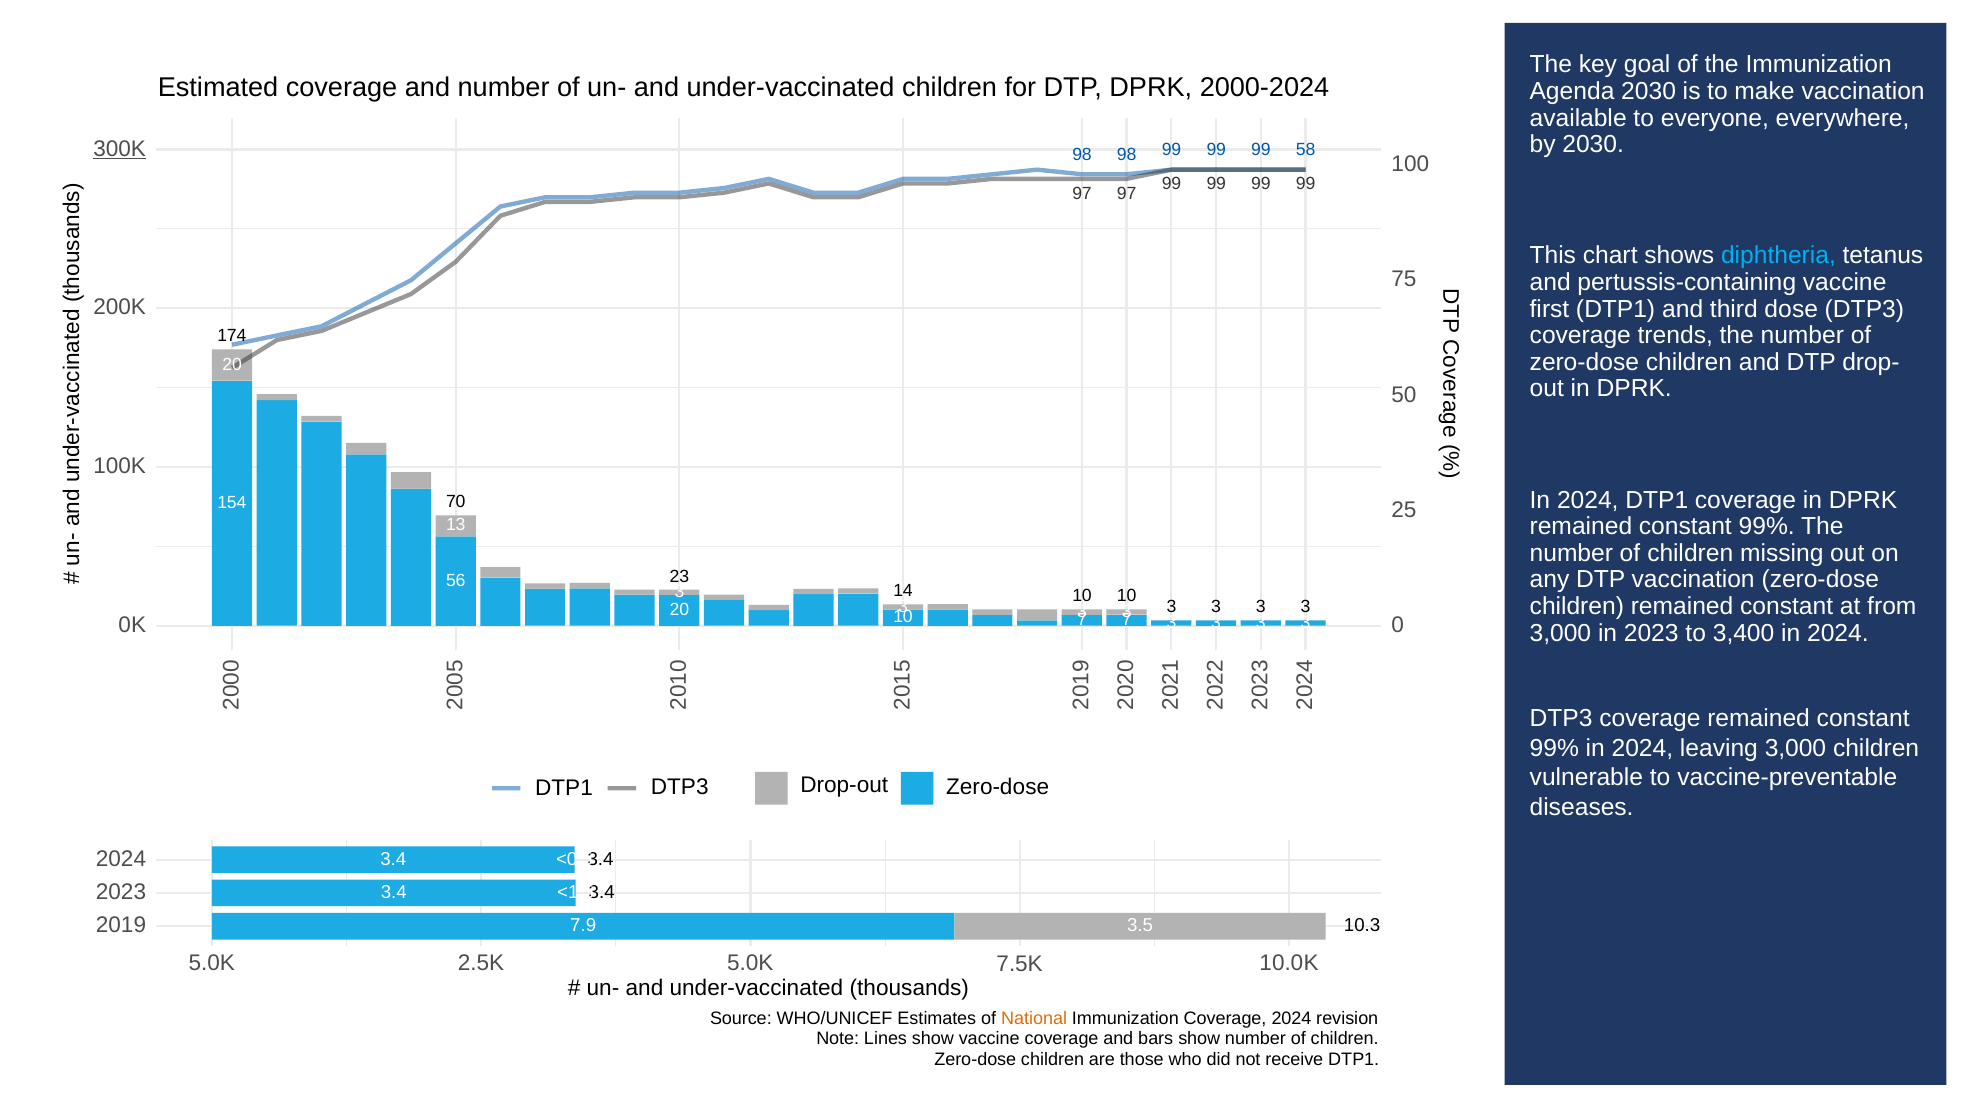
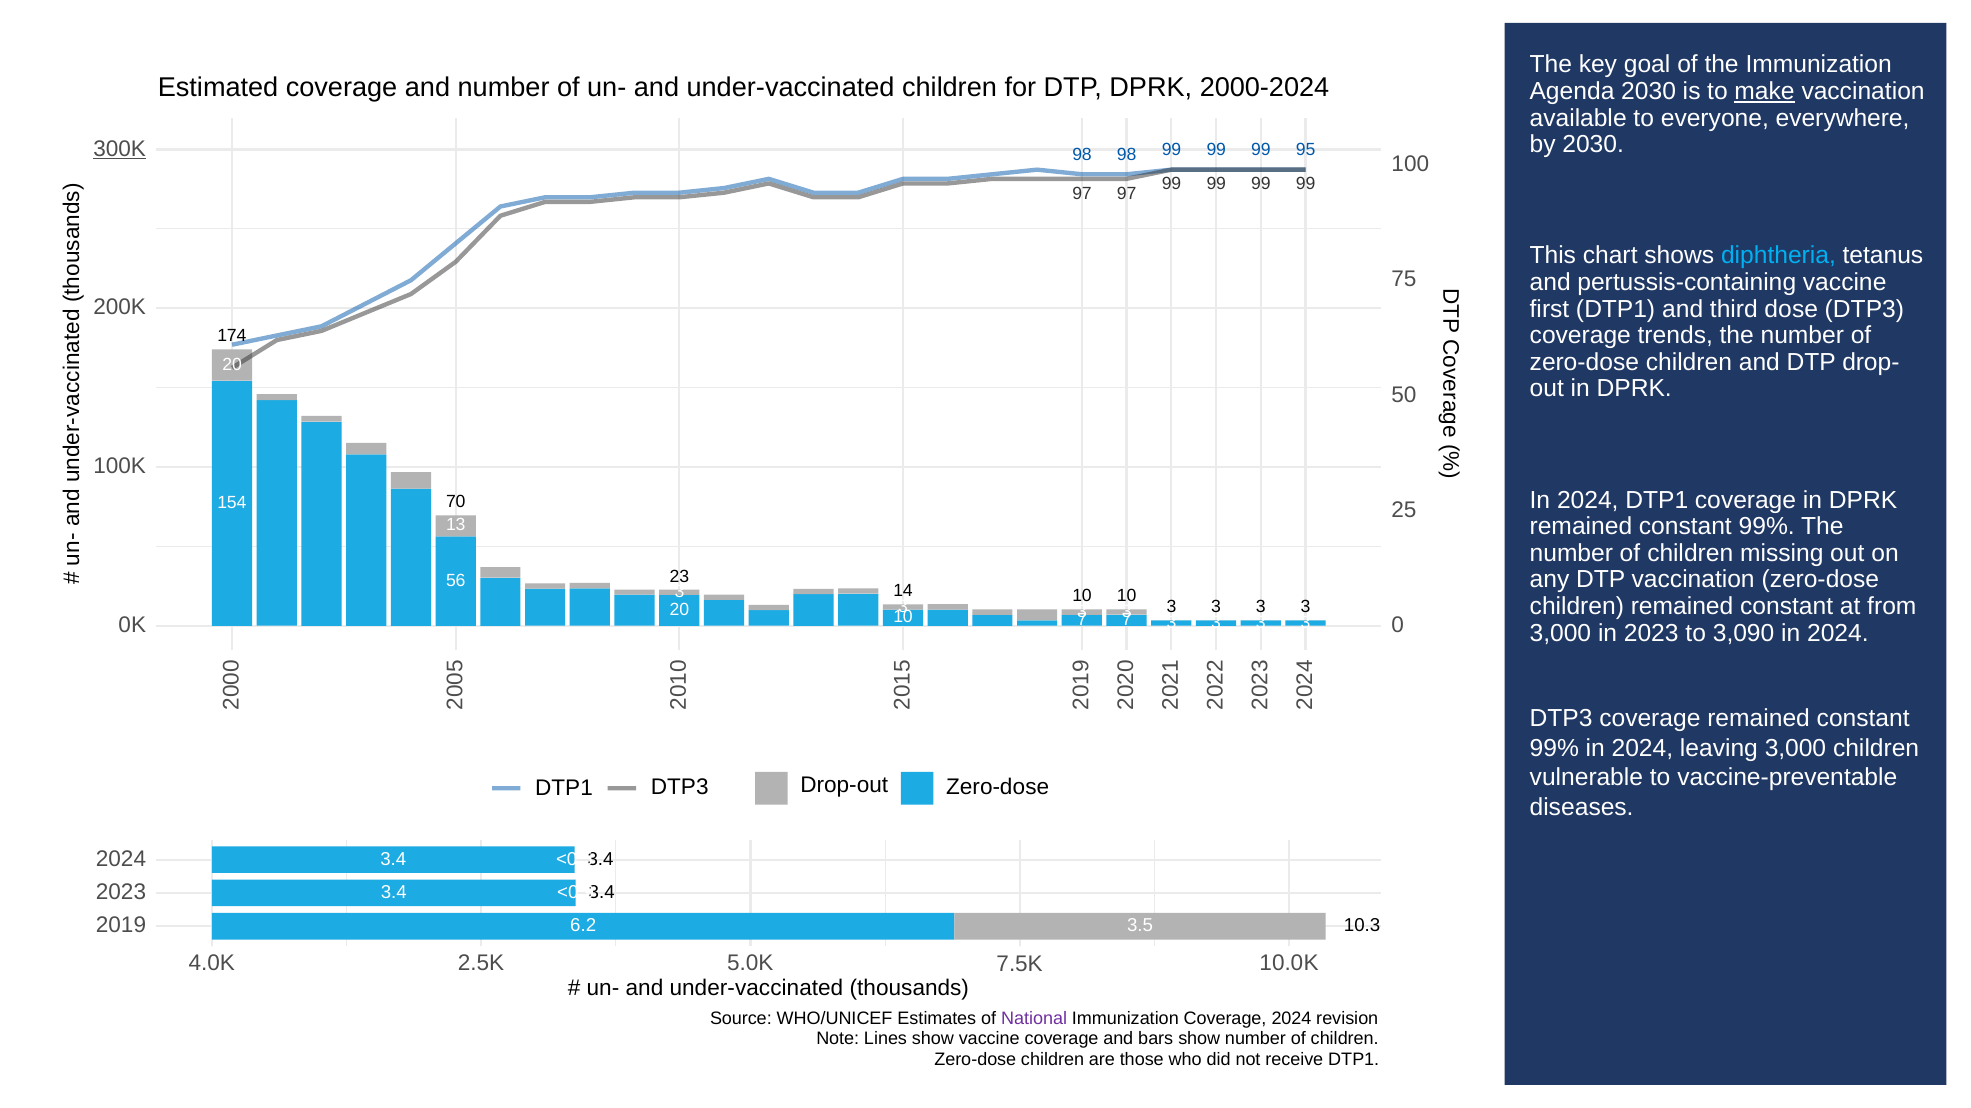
make underline: none -> present (1765, 91)
58: 58 -> 95 (1306, 150)
3,400: 3,400 -> 3,090 (1744, 633)
<1.5: <1.5 -> <0.9 (576, 893)
7.9: 7.9 -> 6.2 (583, 926)
5.0K: 5.0K -> 4.0K (212, 964)
National colour: orange -> purple (1034, 1020)
